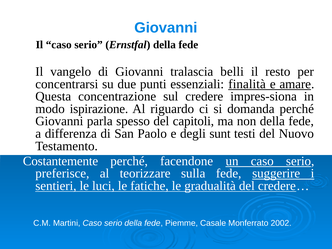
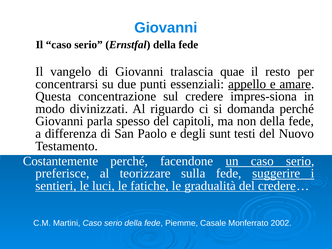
belli: belli -> quae (232, 72)
finalità: finalità -> appello (247, 84)
ispirazione: ispirazione -> divinizzati (99, 109)
